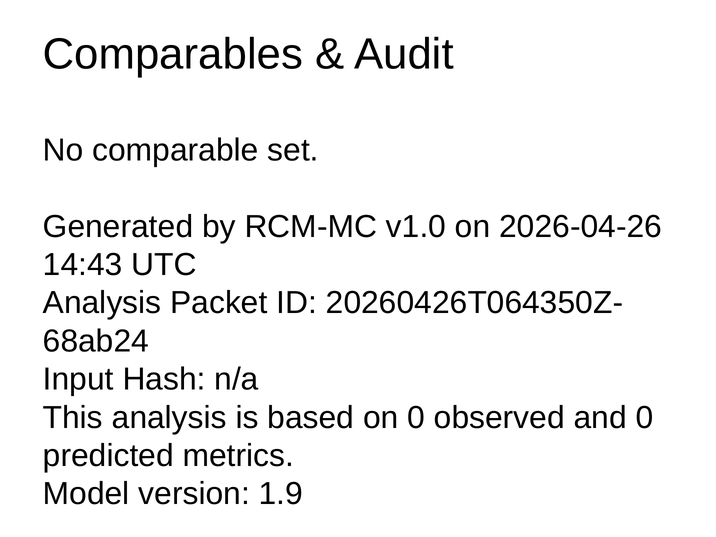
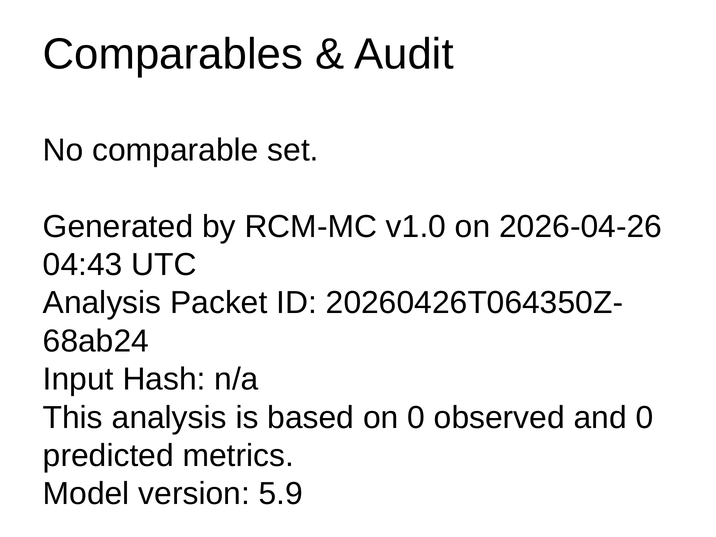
14:43: 14:43 -> 04:43 (83, 265)
1.9: 1.9 -> 5.9 (281, 494)
